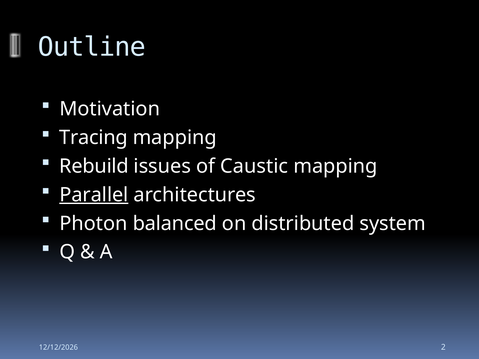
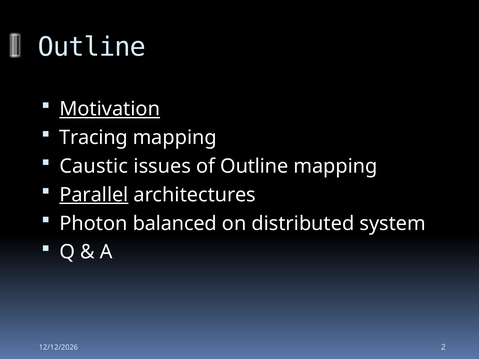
Motivation underline: none -> present (110, 109)
Rebuild: Rebuild -> Caustic (94, 166)
of Caustic: Caustic -> Outline (254, 166)
